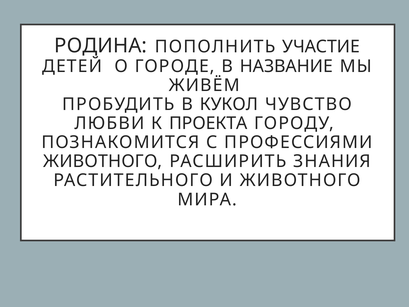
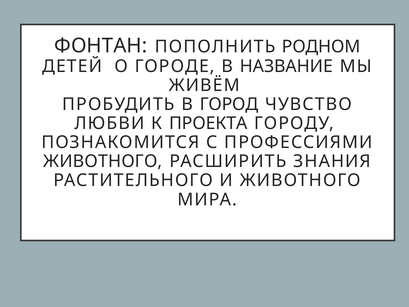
РОДИНА: РОДИНА -> ФОНТАН (101, 46)
УЧАСТИЕ: УЧАСТИЕ -> РОДНОМ (321, 47)
КУКОЛ: КУКОЛ -> ГОРОД (229, 104)
